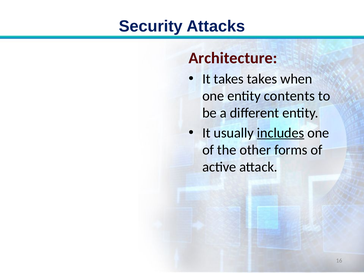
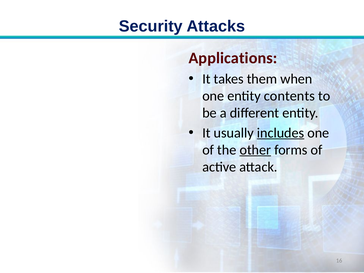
Architecture: Architecture -> Applications (233, 58)
takes takes: takes -> them (262, 79)
other underline: none -> present (255, 150)
